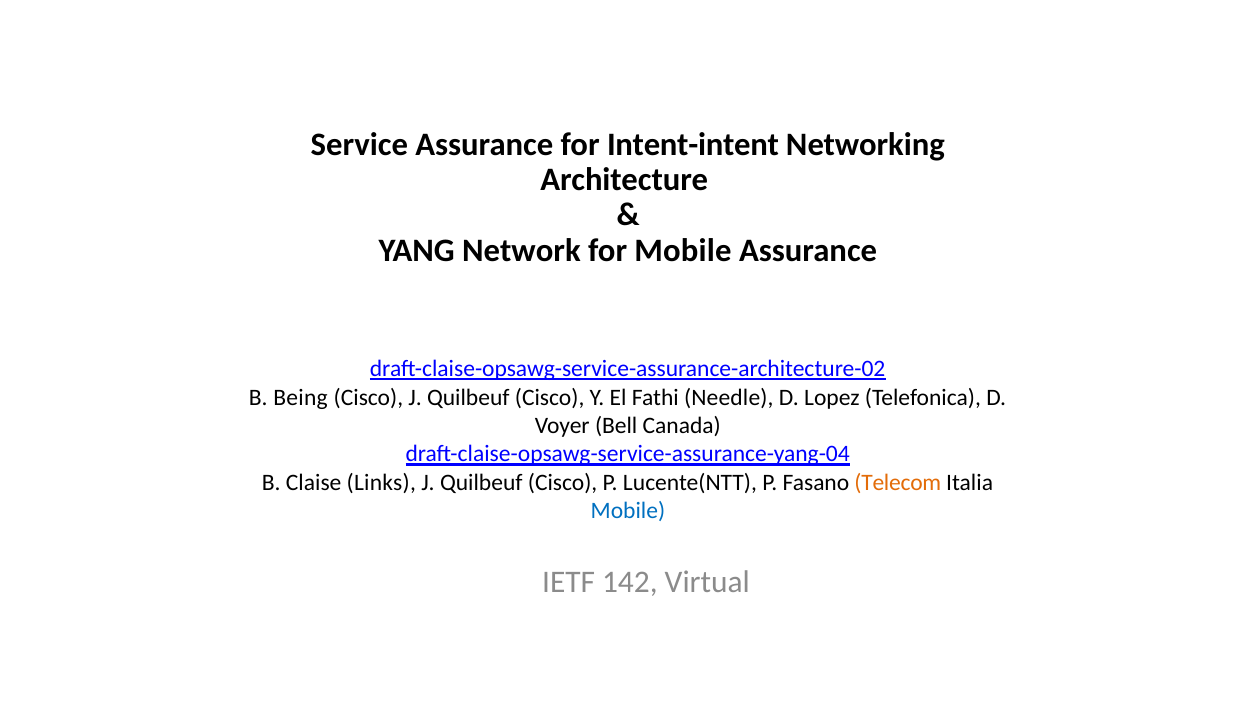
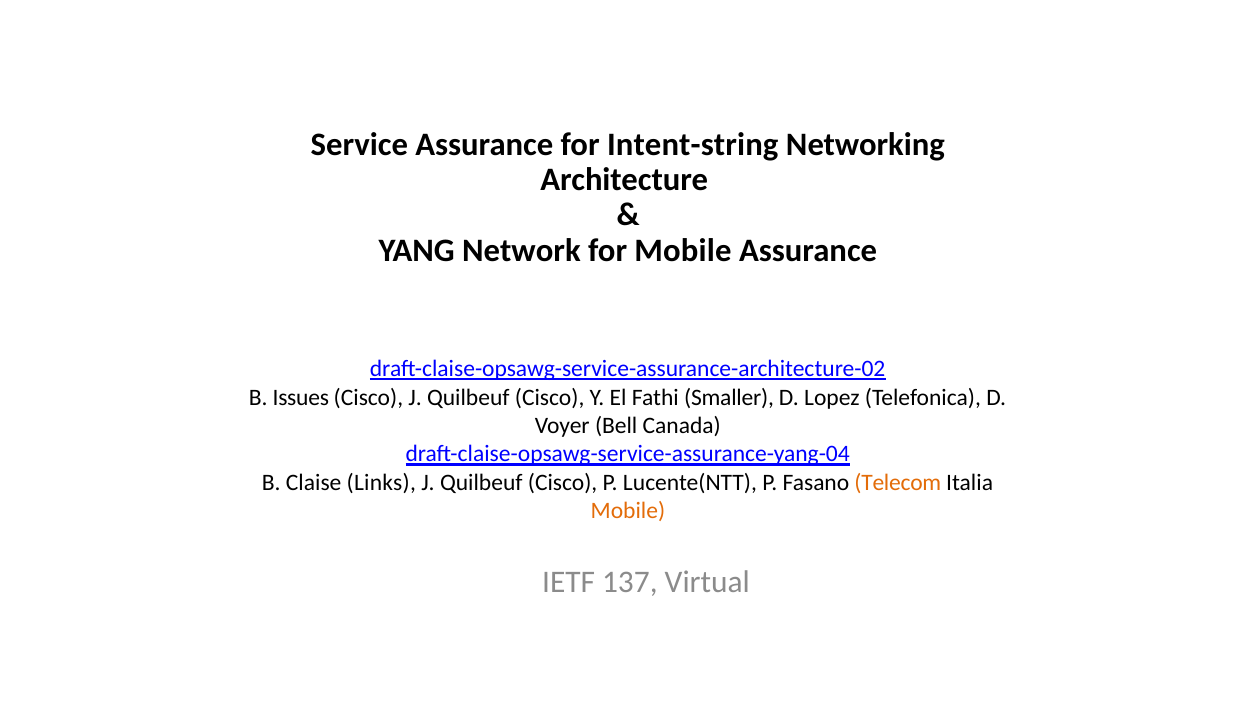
Intent-intent: Intent-intent -> Intent-string (693, 145)
Being: Being -> Issues (301, 398)
Needle: Needle -> Smaller (729, 398)
Mobile colour: blue -> orange (628, 511)
142: 142 -> 137 (630, 582)
